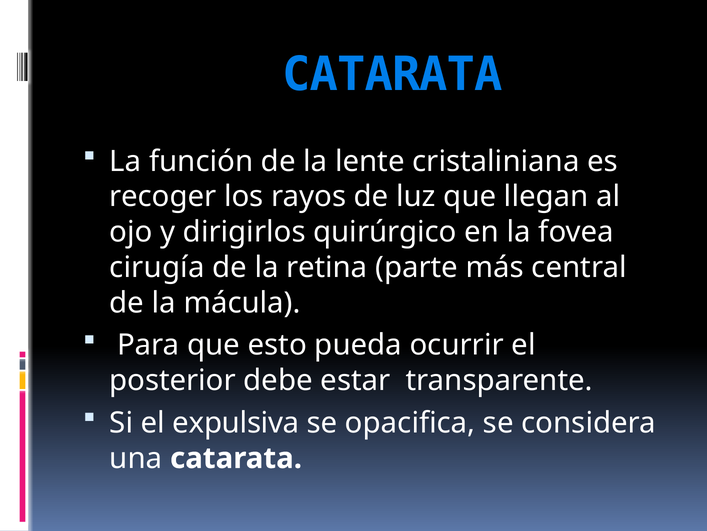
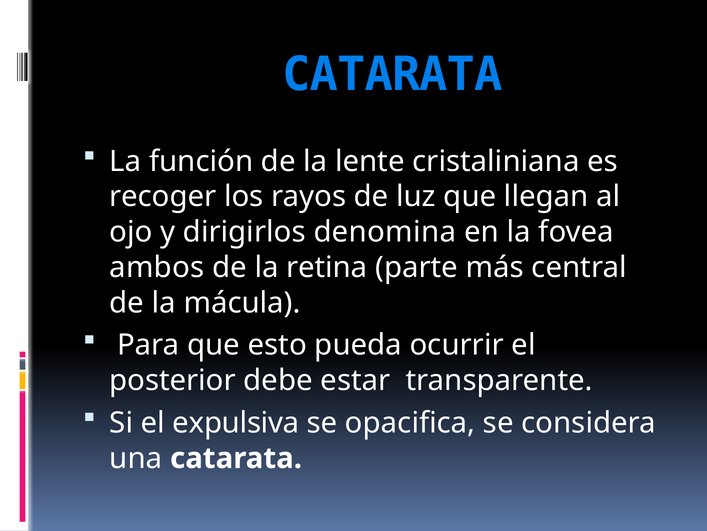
quirúrgico: quirúrgico -> denomina (385, 232)
cirugía: cirugía -> ambos (157, 267)
